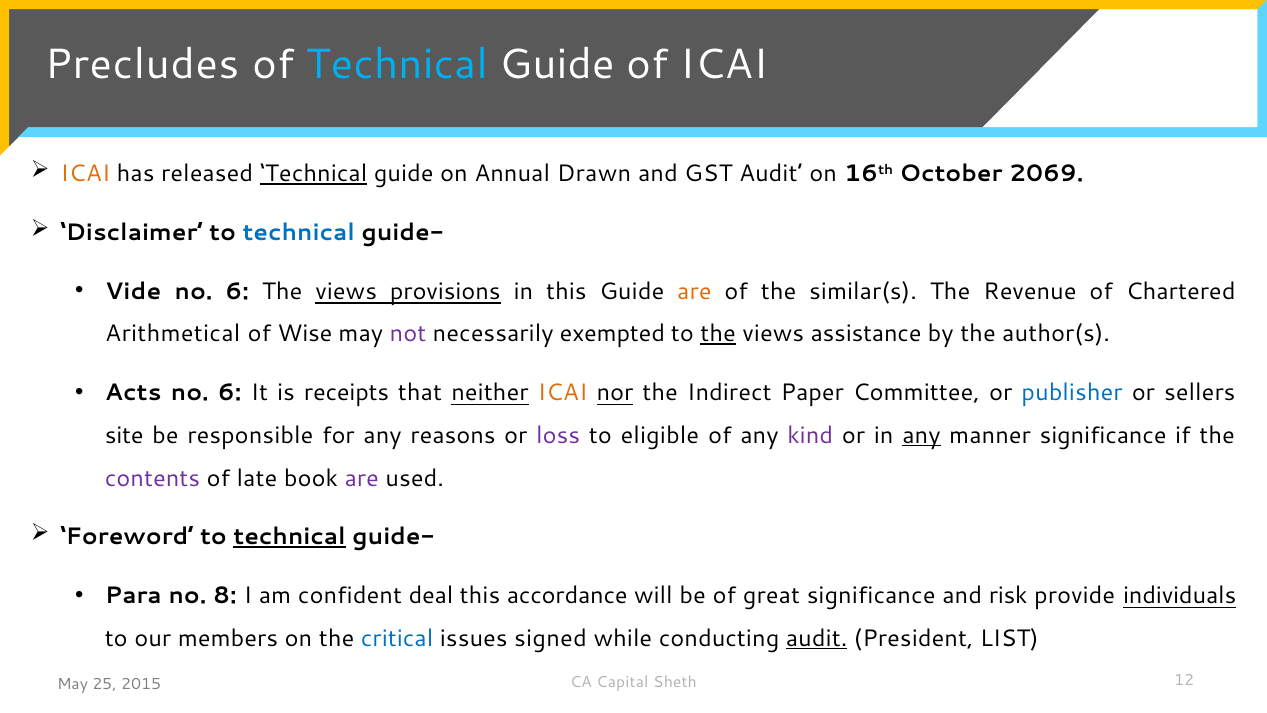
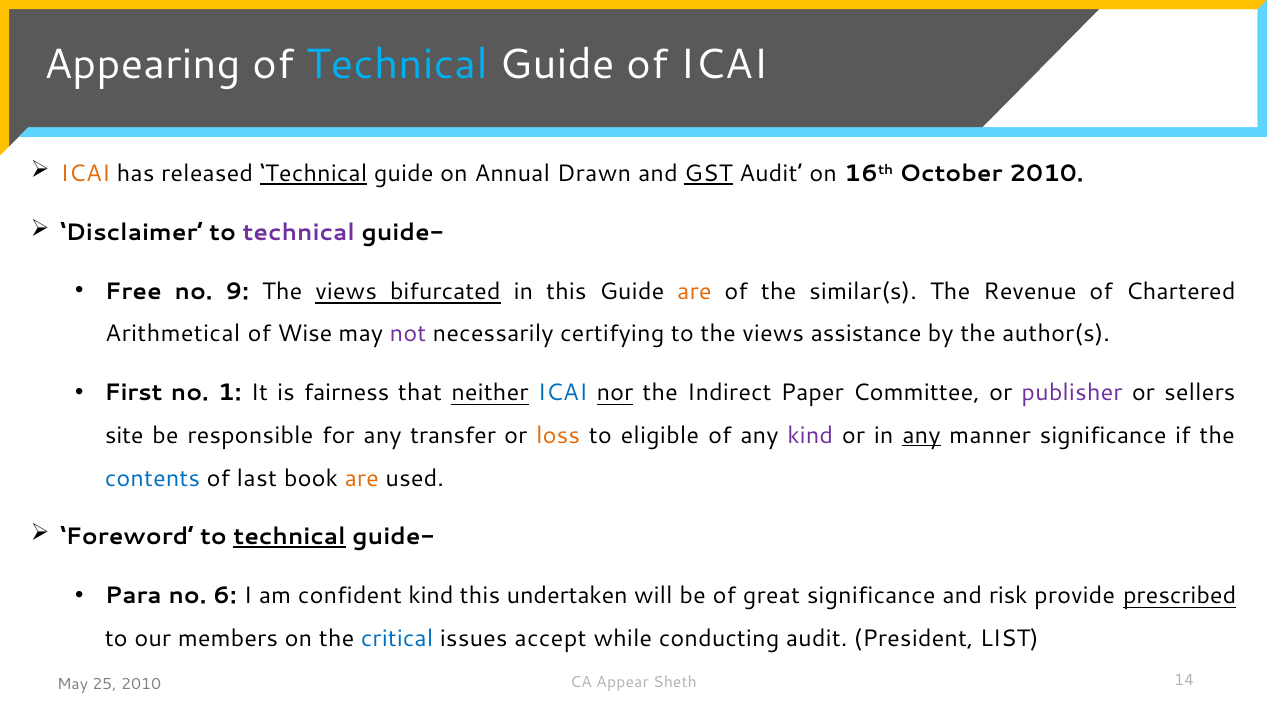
Precludes: Precludes -> Appearing (142, 65)
GST underline: none -> present (708, 174)
October 2069: 2069 -> 2010 (1046, 174)
technical colour: blue -> purple (299, 232)
Vide: Vide -> Free (133, 291)
6: 6 -> 9 (237, 291)
provisions: provisions -> bifurcated (445, 291)
exempted: exempted -> certifying (612, 334)
the underline: present -> none (718, 334)
Acts: Acts -> First (133, 392)
6: 6 -> 1 (230, 392)
receipts: receipts -> fairness (347, 392)
ICAI colour: orange -> blue (563, 392)
publisher colour: blue -> purple (1072, 392)
reasons: reasons -> transfer (453, 435)
loss colour: purple -> orange (558, 435)
contents colour: purple -> blue (153, 478)
late: late -> last (257, 478)
are colour: purple -> orange (362, 478)
8: 8 -> 6 (225, 595)
confident deal: deal -> kind (431, 595)
accordance: accordance -> undertaken (567, 595)
individuals: individuals -> prescribed (1180, 595)
signed: signed -> accept (551, 638)
audit underline: present -> none (817, 638)
Capital: Capital -> Appear (622, 682)
12: 12 -> 14 (1184, 680)
25 2015: 2015 -> 2010 (141, 684)
